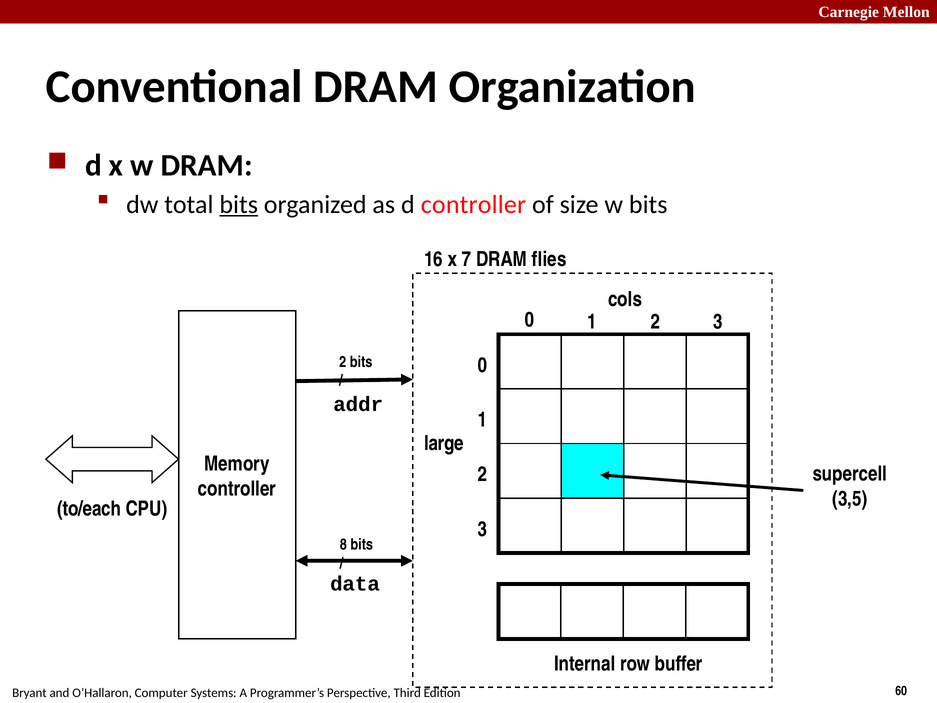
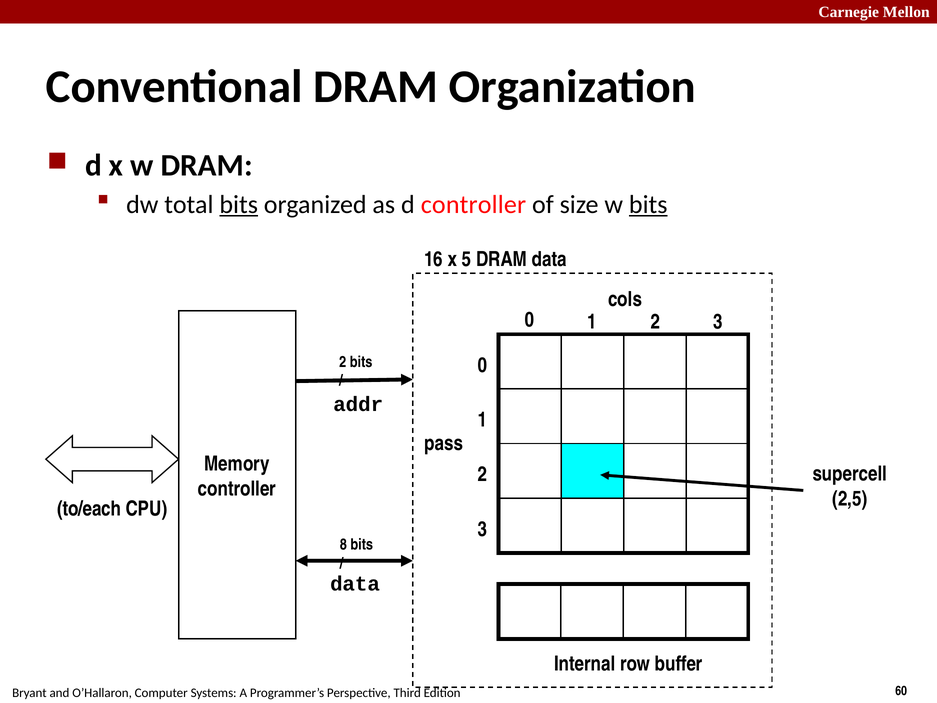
bits underline: none -> present (648, 204)
7: 7 -> 5 (467, 259)
DRAM flies: flies -> data (549, 259)
large: large -> pass (444, 443)
3,5: 3,5 -> 2,5 (850, 499)
